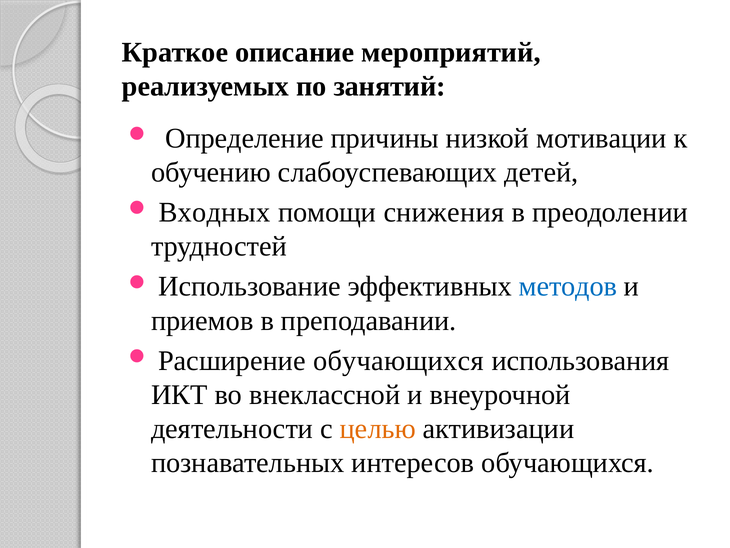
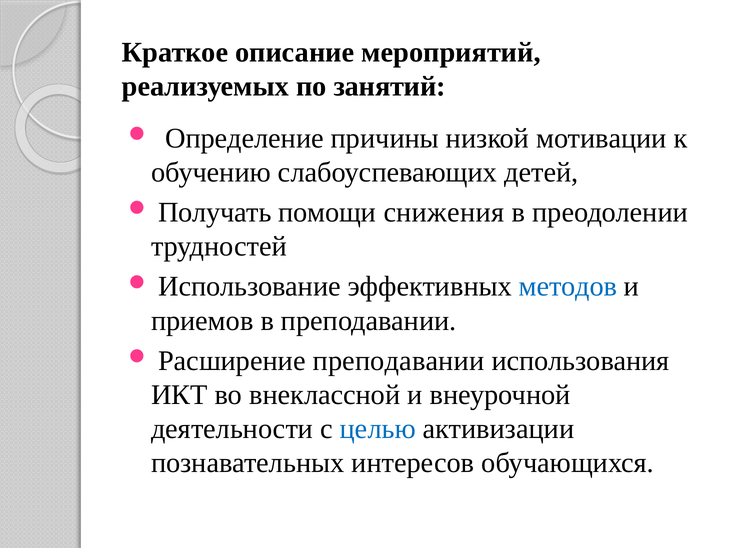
Входных: Входных -> Получать (215, 212)
Расширение обучающихся: обучающихся -> преподавании (399, 360)
целью colour: orange -> blue (378, 428)
